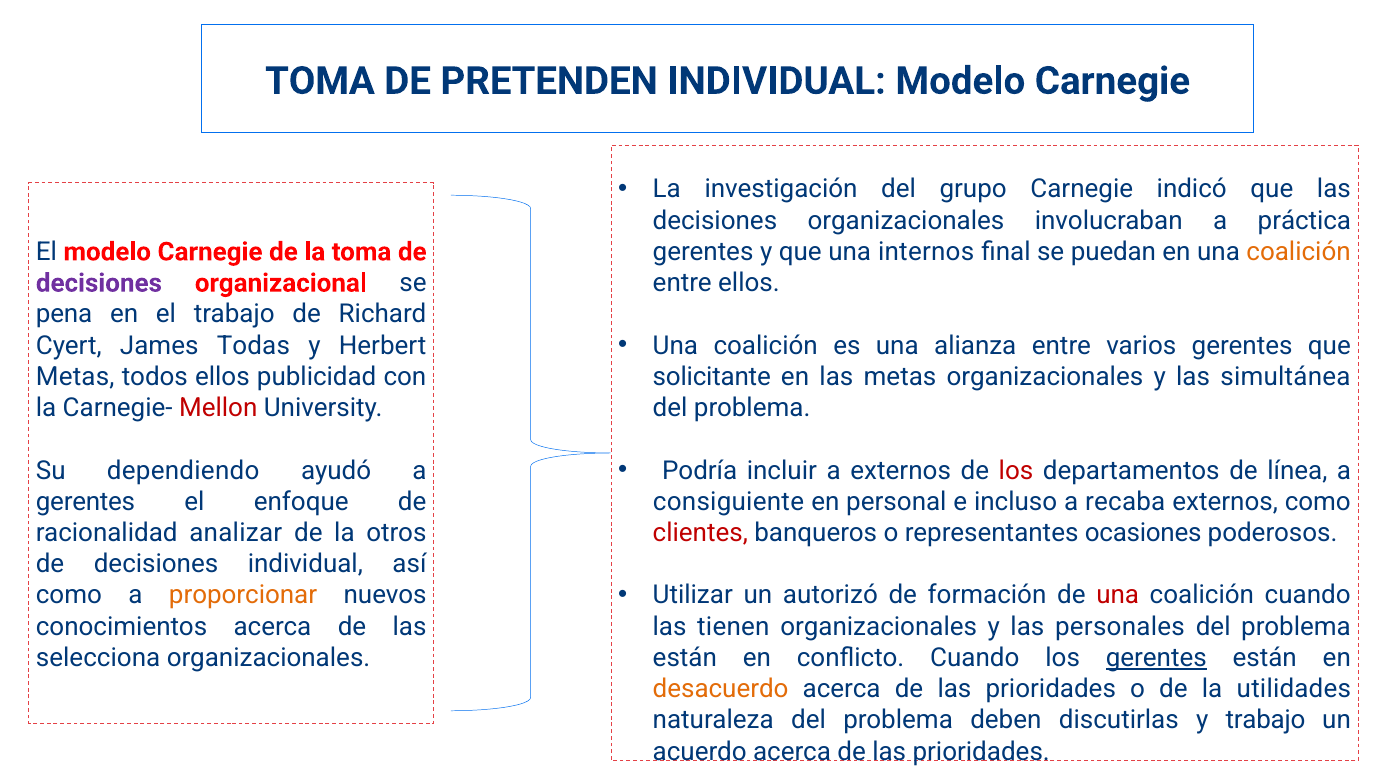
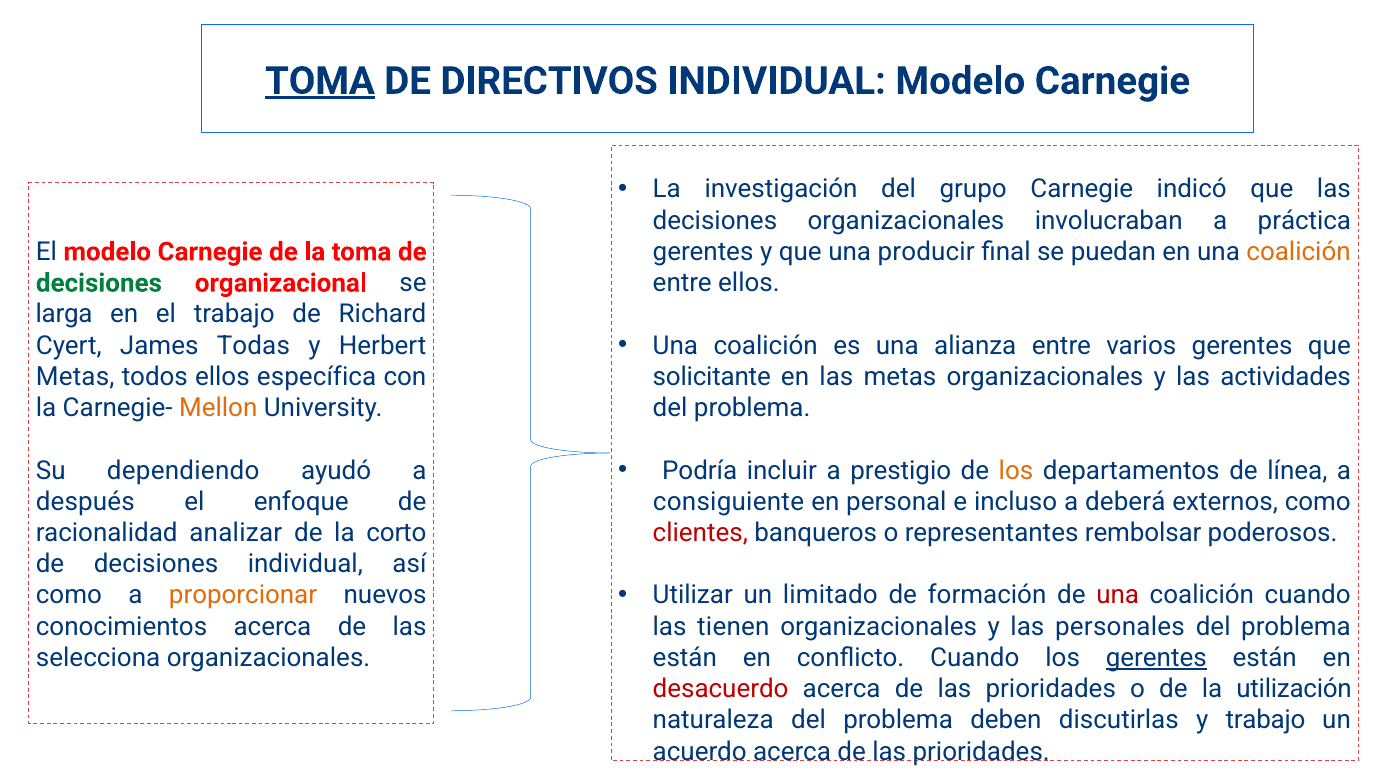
TOMA underline: none -> present (320, 81)
PRETENDEN: PRETENDEN -> DIRECTIVOS (549, 81)
internos: internos -> producir (926, 252)
decisiones colour: purple -> green (99, 283)
pena: pena -> larga (64, 314)
publicidad: publicidad -> específica (317, 377)
simultánea: simultánea -> actividades (1286, 377)
Mellon colour: red -> orange (218, 408)
a externos: externos -> prestigio (901, 471)
los colour: red -> orange (1016, 471)
gerentes: gerentes -> después (85, 502)
recaba: recaba -> deberá (1125, 502)
otros: otros -> corto (396, 533)
ocasiones: ocasiones -> rembolsar (1143, 533)
autorizó: autorizó -> limitado (830, 595)
desacuerdo colour: orange -> red (721, 689)
utilidades: utilidades -> utilización (1294, 689)
